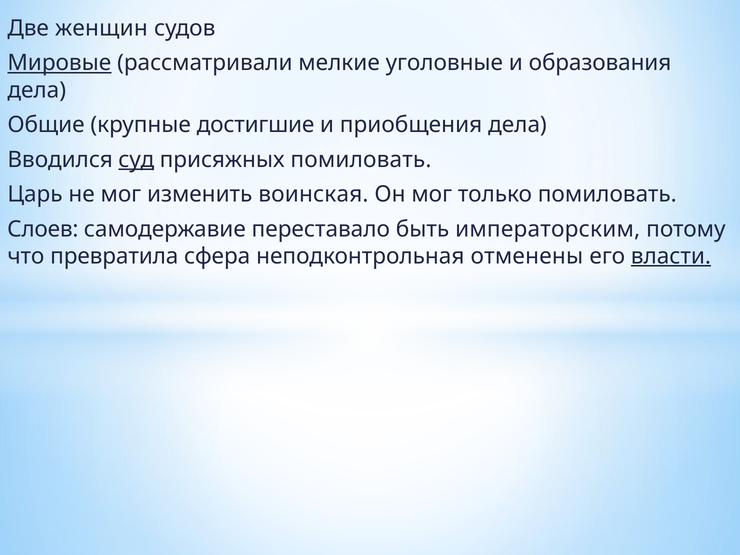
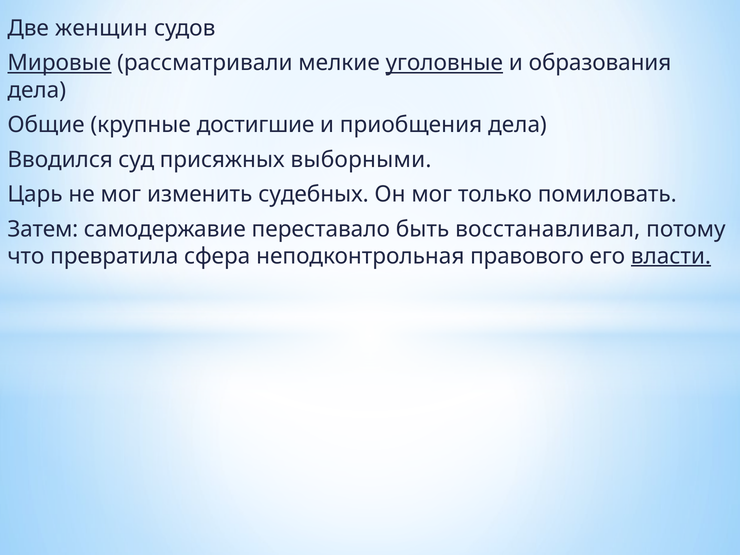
уголовные underline: none -> present (444, 63)
суд underline: present -> none (136, 160)
присяжных помиловать: помиловать -> выборными (361, 160)
воинская: воинская -> судебных (314, 194)
Слоев: Слоев -> Затем (43, 229)
императорским: императорским -> восстанавливал (548, 229)
отменены: отменены -> правового (527, 256)
